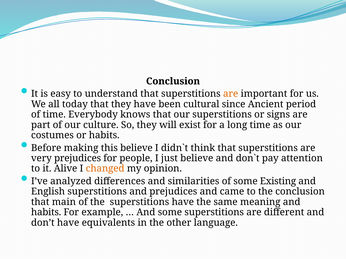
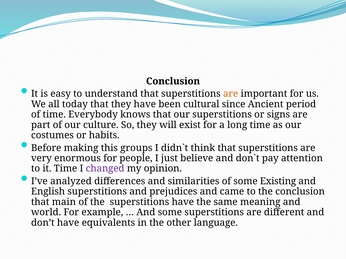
this believe: believe -> groups (136, 148)
very prejudices: prejudices -> enormous (78, 159)
it Alive: Alive -> Time (66, 169)
changed colour: orange -> purple (105, 169)
habits: habits -> world (46, 213)
